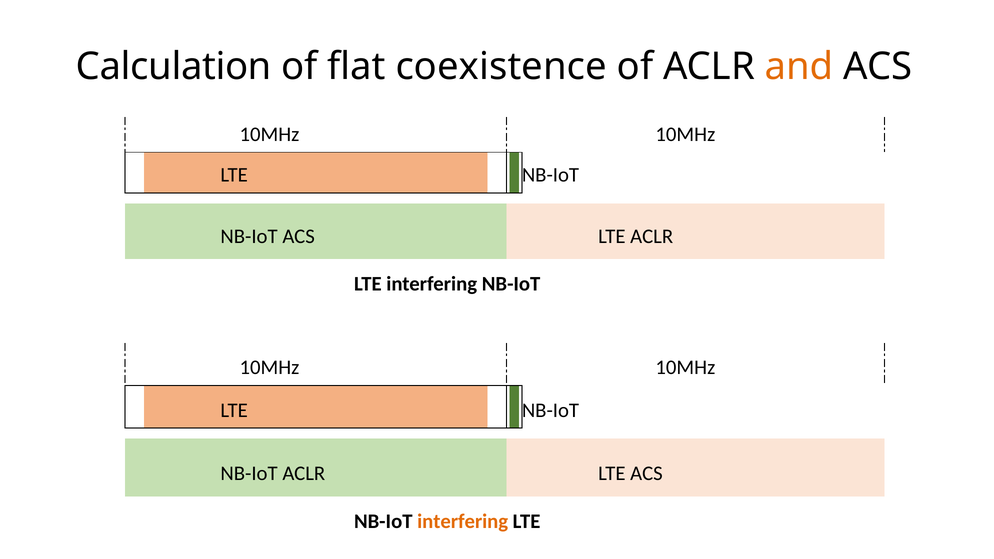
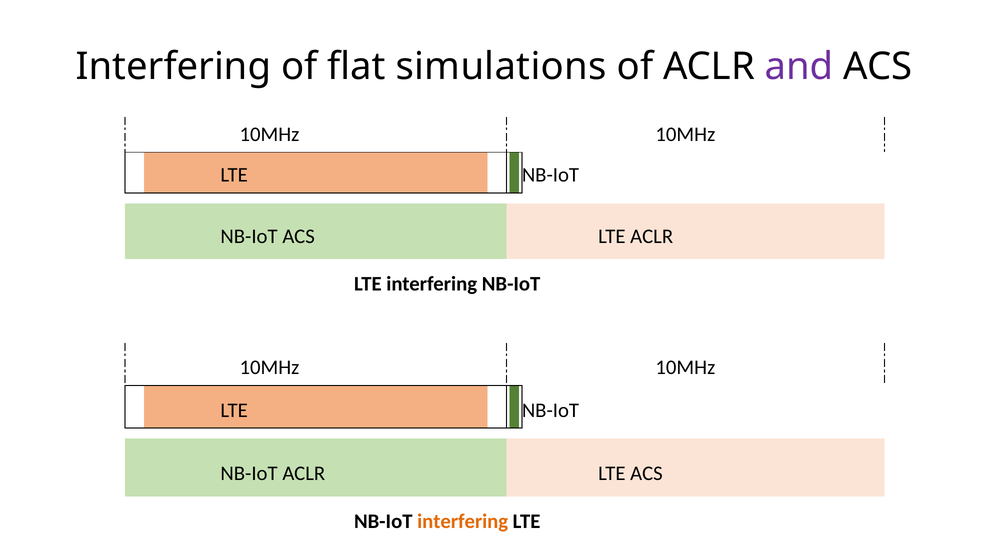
Calculation: Calculation -> Interfering (173, 66)
coexistence: coexistence -> simulations (501, 66)
and colour: orange -> purple (799, 66)
